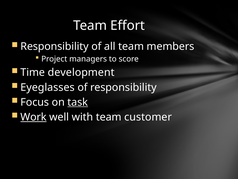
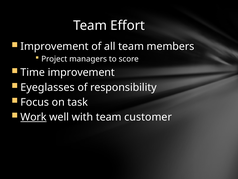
Responsibility: Responsibility -> Improvement (55, 46)
Time development: development -> improvement (81, 72)
task underline: present -> none (78, 102)
